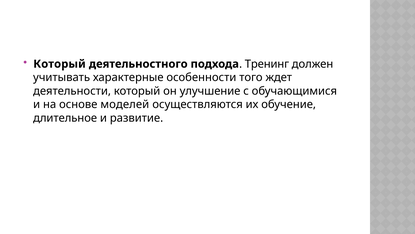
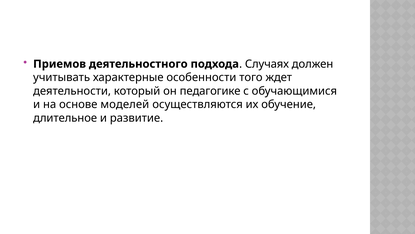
Который: Который -> Приемов (60, 64)
Тренинг: Тренинг -> Случаях (267, 64)
улучшение: улучшение -> педагогике (210, 91)
